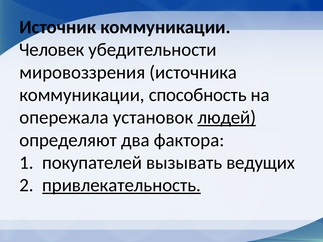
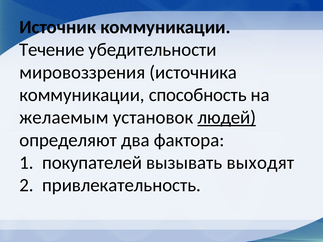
Человек: Человек -> Течение (52, 50)
опережала: опережала -> желаемым (64, 118)
ведущих: ведущих -> выходят (260, 163)
привлекательность underline: present -> none (122, 185)
